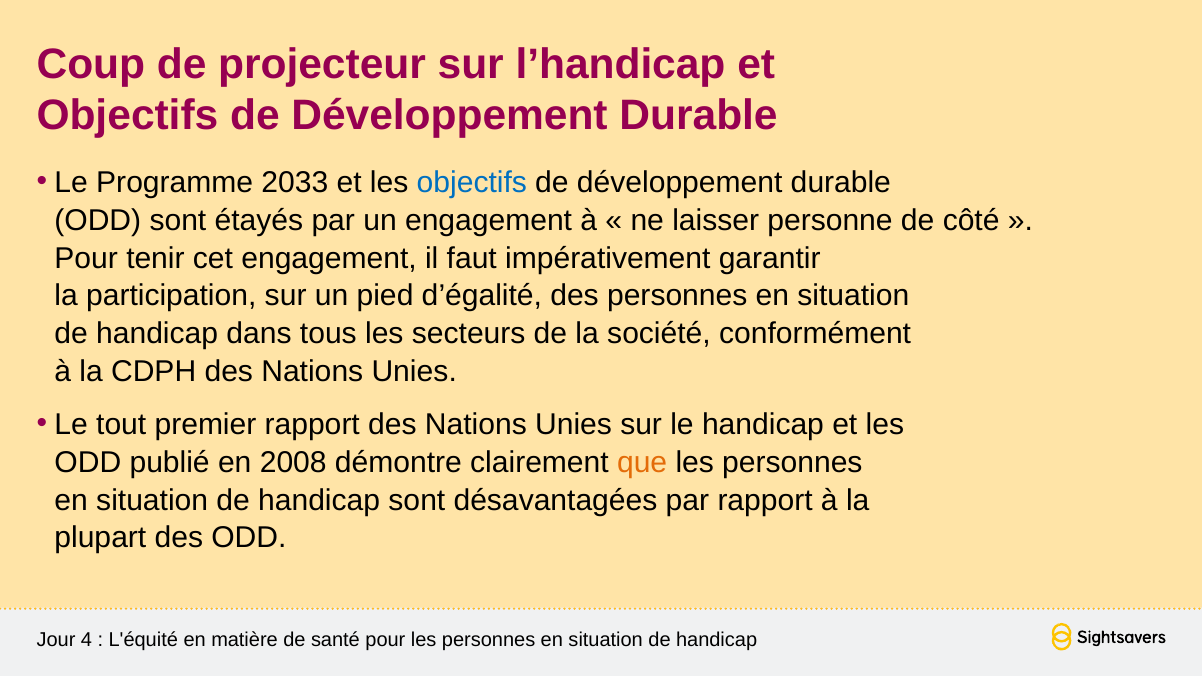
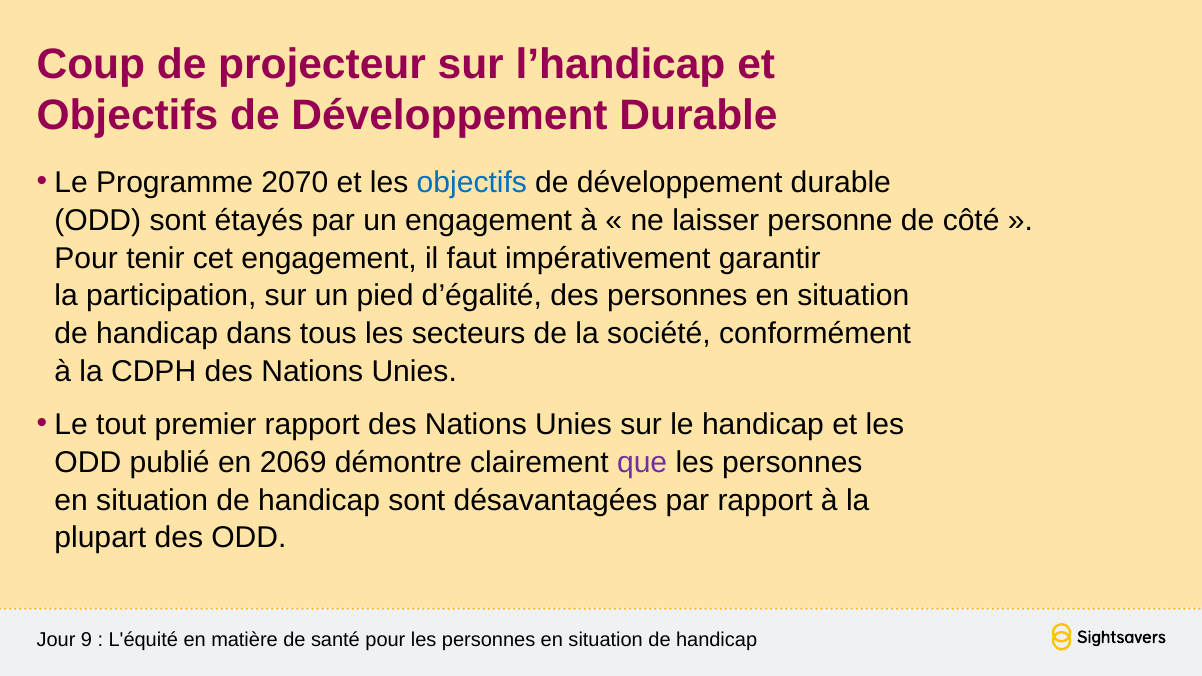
2033: 2033 -> 2070 (295, 182)
2008: 2008 -> 2069 (293, 462)
que colour: orange -> purple (642, 462)
4: 4 -> 9 (86, 640)
